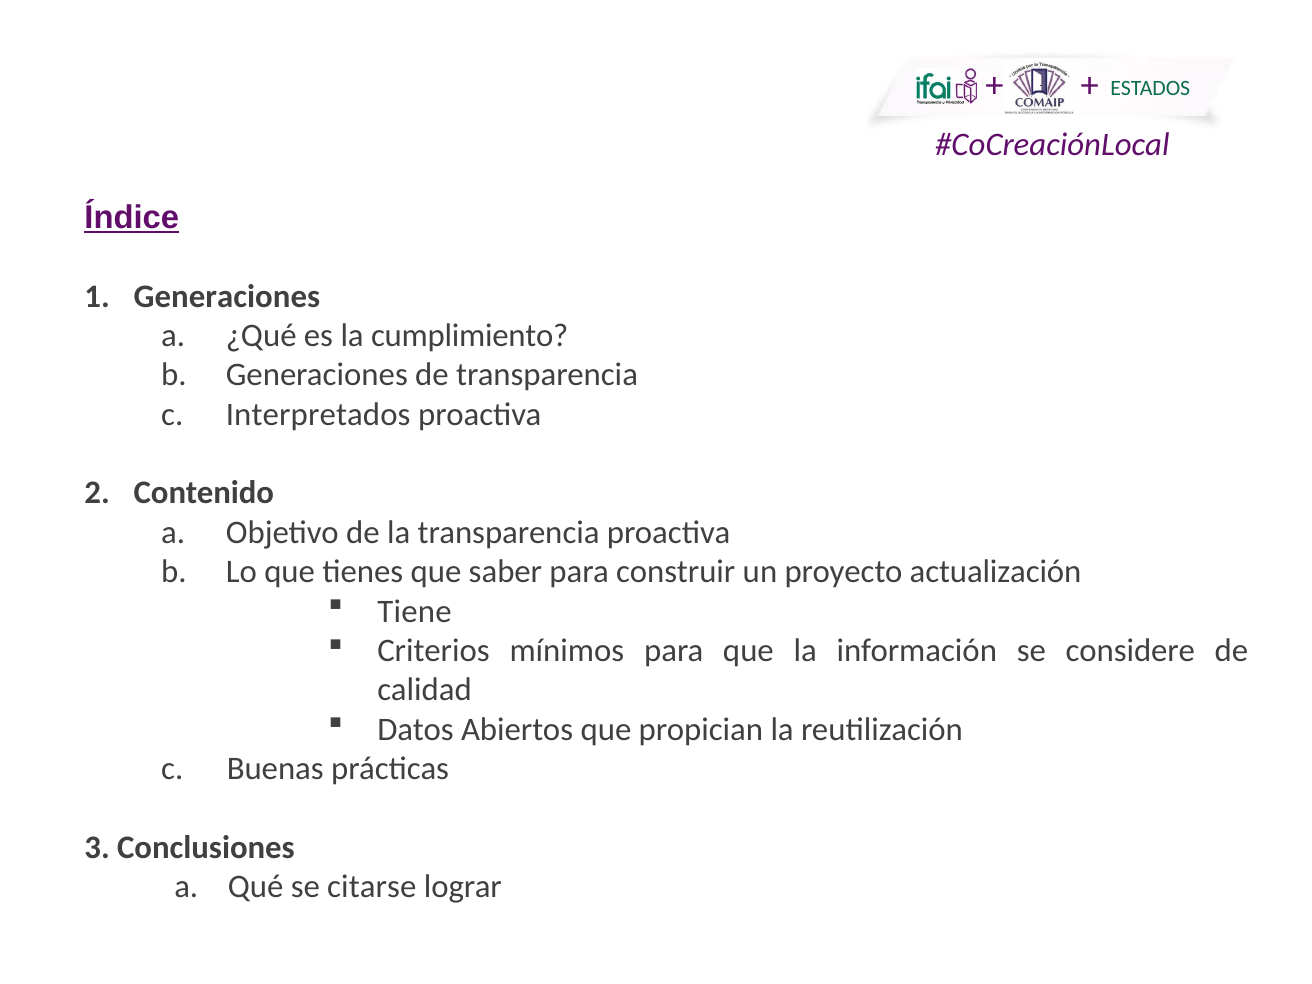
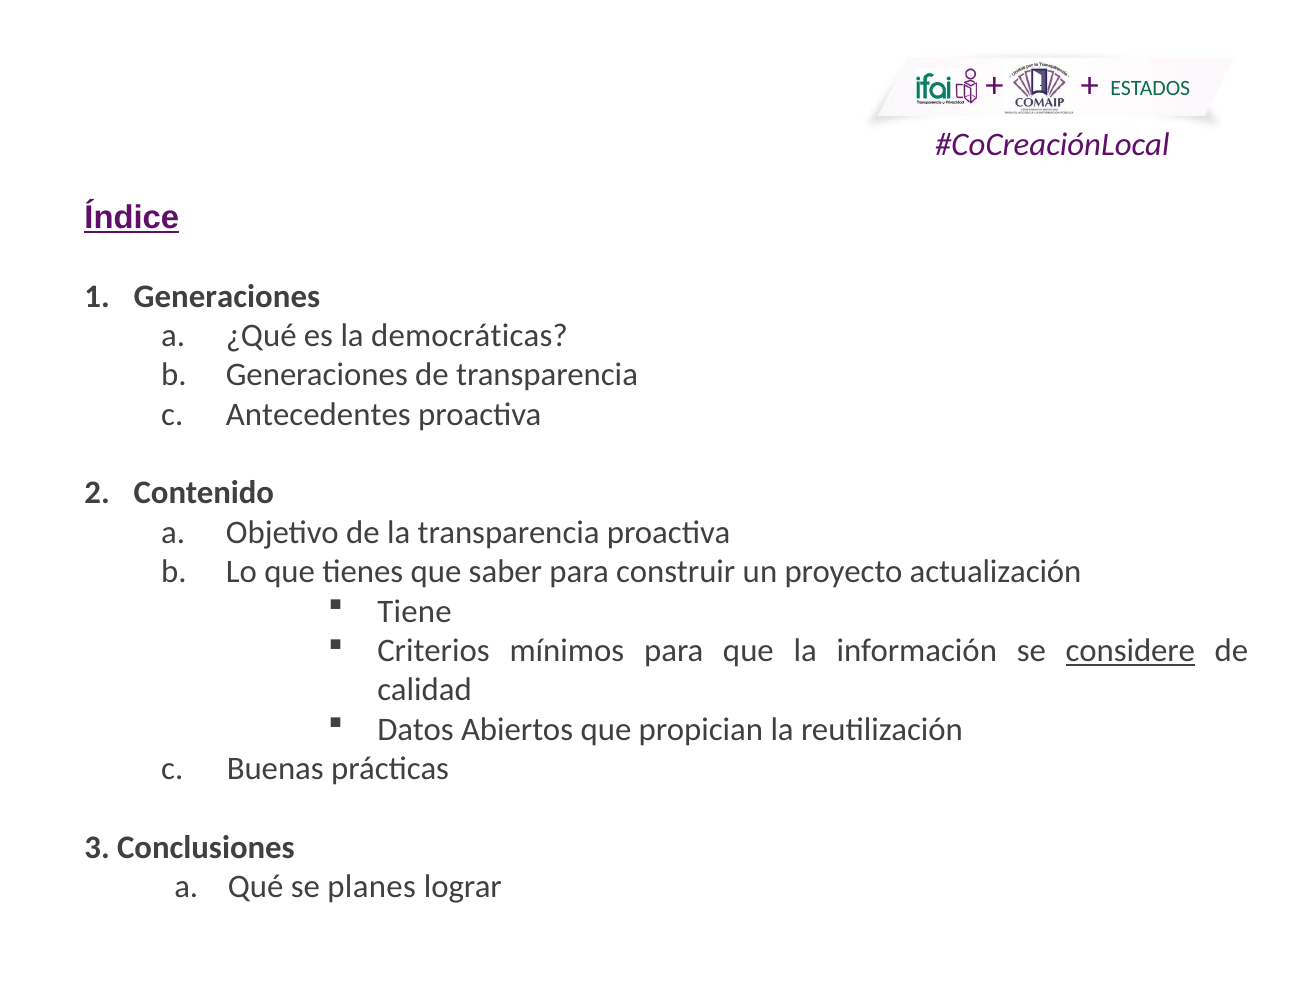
cumplimiento: cumplimiento -> democráticas (469, 336)
Interpretados: Interpretados -> Antecedentes (318, 414)
considere underline: none -> present (1130, 651)
citarse: citarse -> planes (372, 887)
